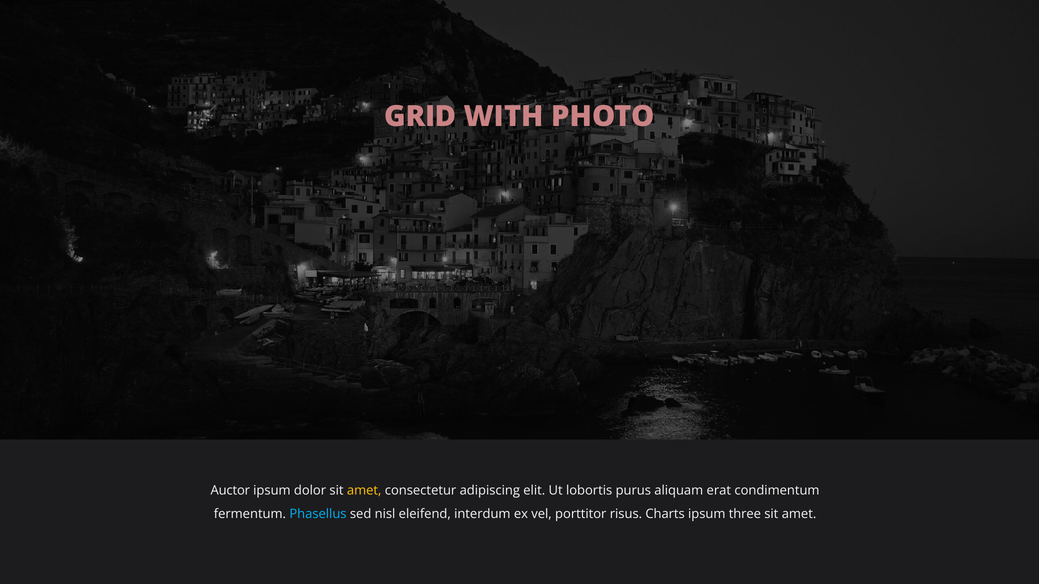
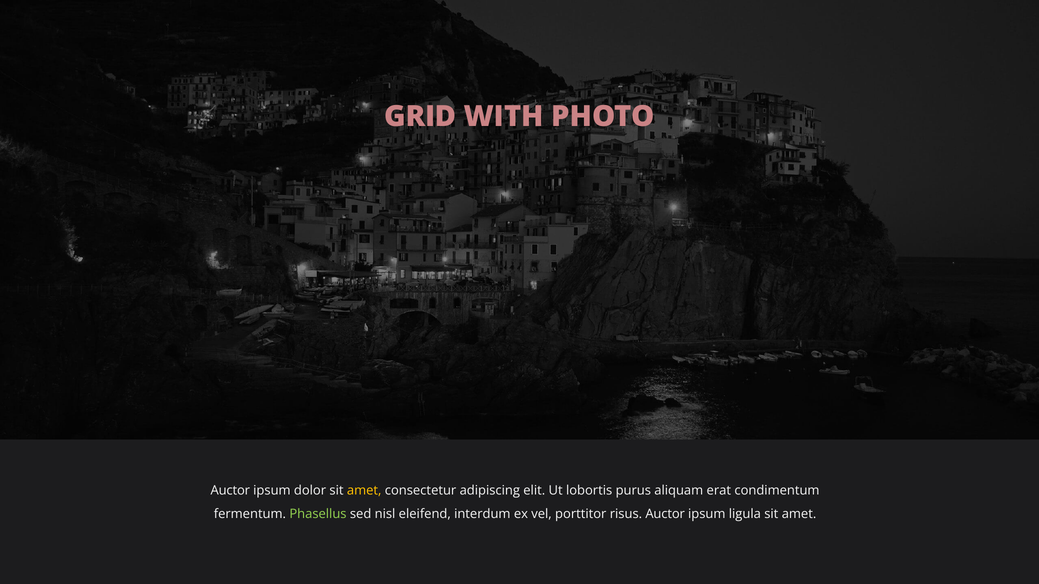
Phasellus colour: light blue -> light green (318, 514)
risus Charts: Charts -> Auctor (665, 514)
three: three -> ligula (745, 514)
